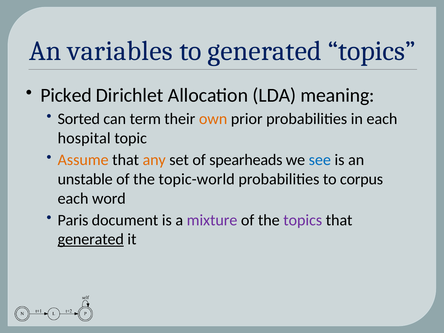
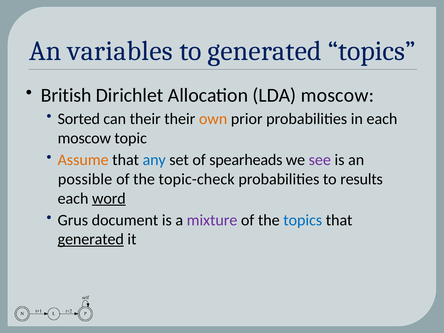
Picked: Picked -> British (66, 95)
LDA meaning: meaning -> moscow (337, 95)
can term: term -> their (145, 119)
hospital: hospital -> moscow (84, 138)
any colour: orange -> blue (154, 160)
see colour: blue -> purple (320, 160)
unstable: unstable -> possible (85, 179)
topic-world: topic-world -> topic-check (197, 179)
corpus: corpus -> results (362, 179)
word underline: none -> present (109, 198)
Paris: Paris -> Grus (73, 220)
topics colour: purple -> blue (303, 220)
